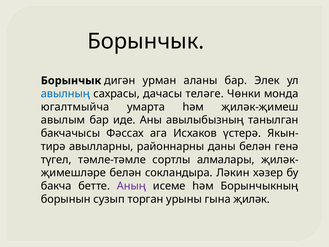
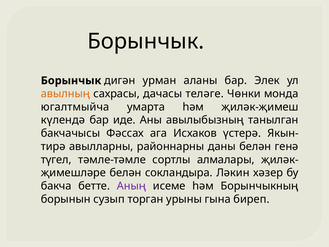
авылның colour: blue -> orange (65, 94)
авылым: авылым -> күлендә (63, 120)
җиләк: җиләк -> биреп (251, 199)
